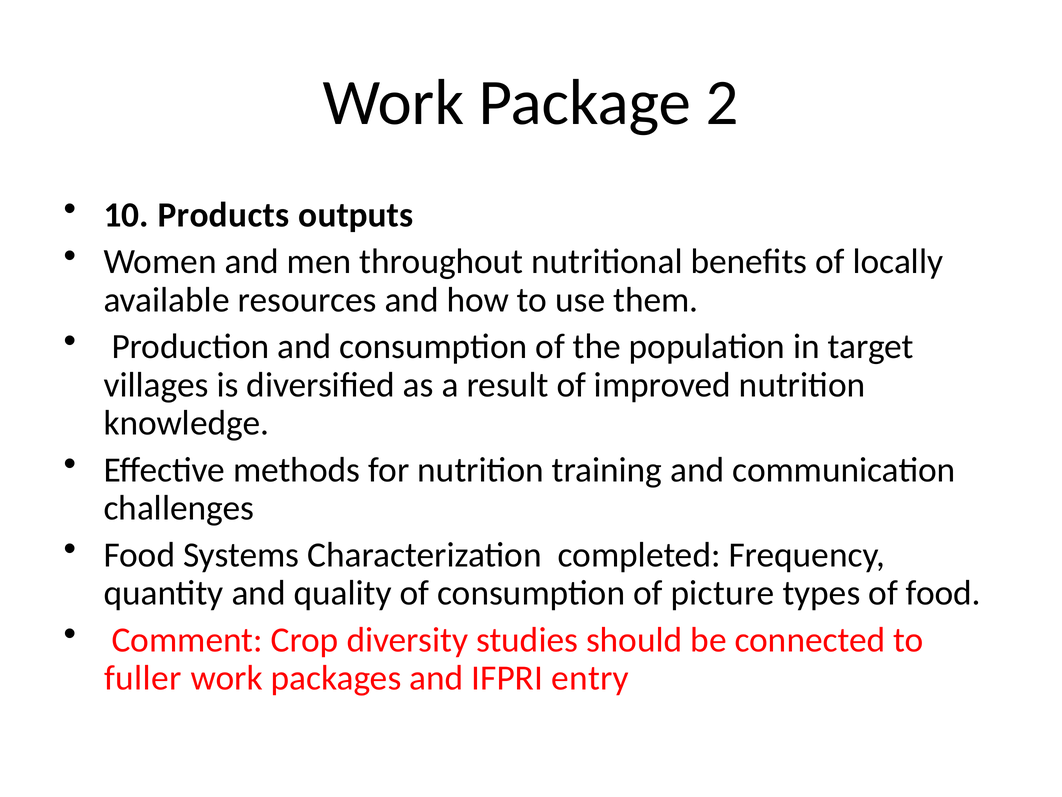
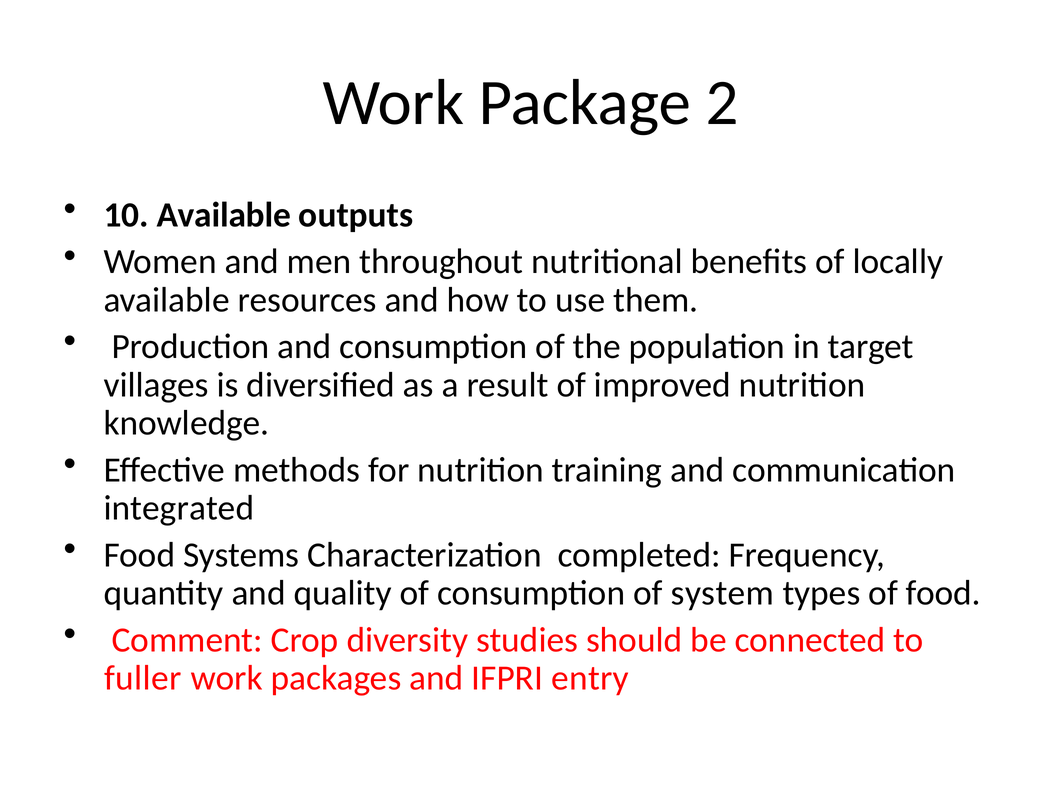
10 Products: Products -> Available (224, 215)
challenges: challenges -> integrated (179, 508)
picture: picture -> system (722, 593)
